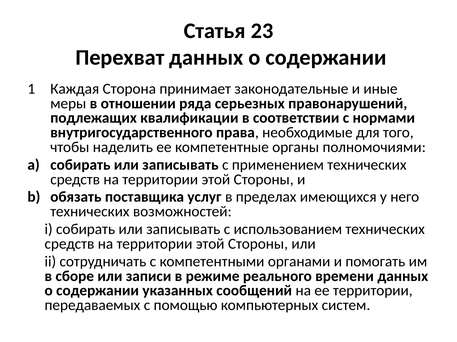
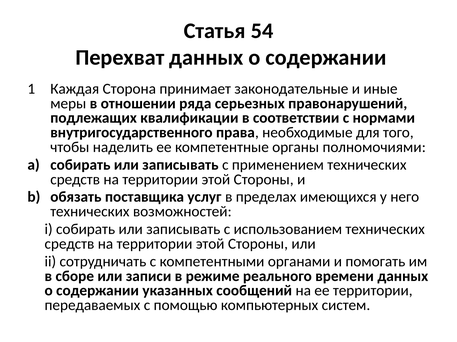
23: 23 -> 54 (262, 31)
